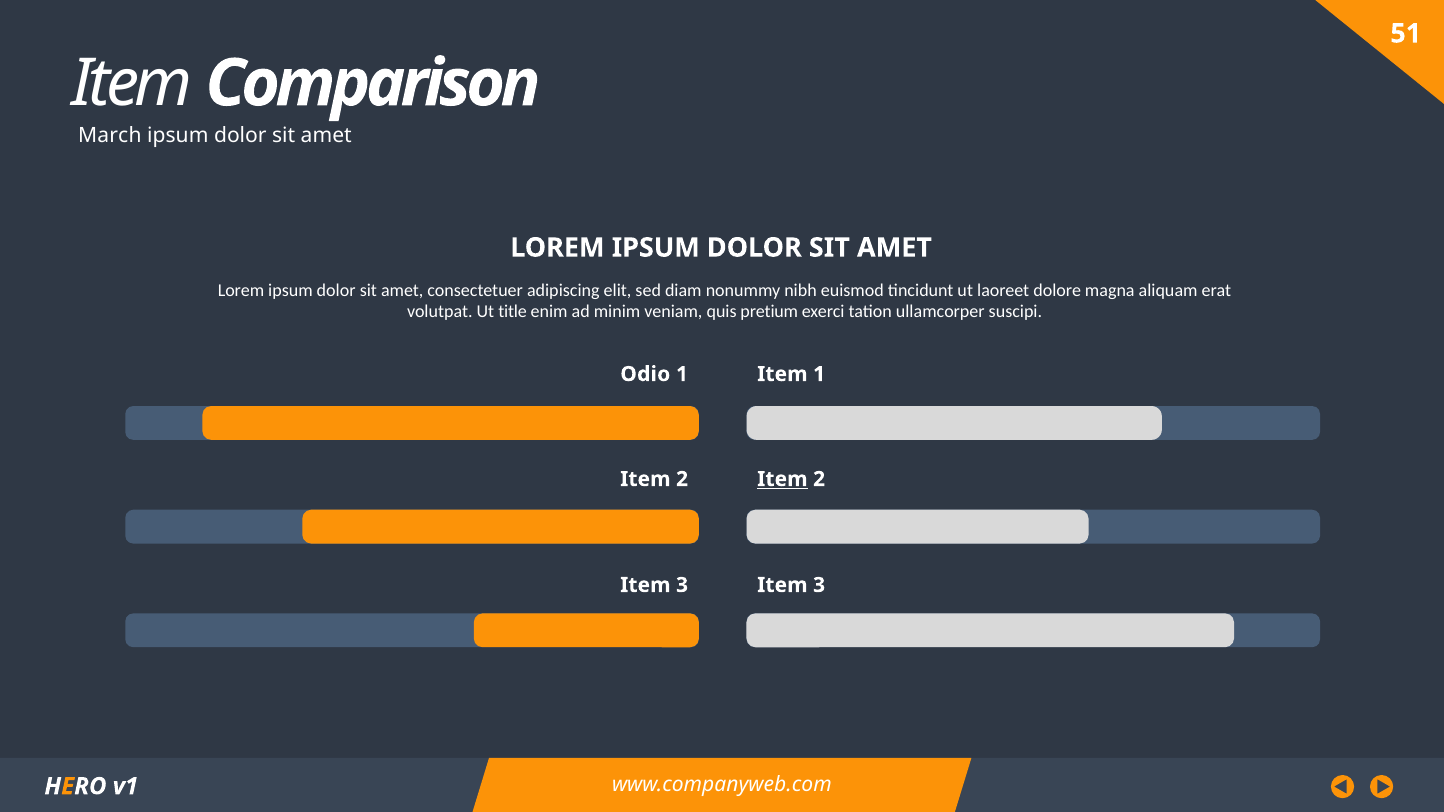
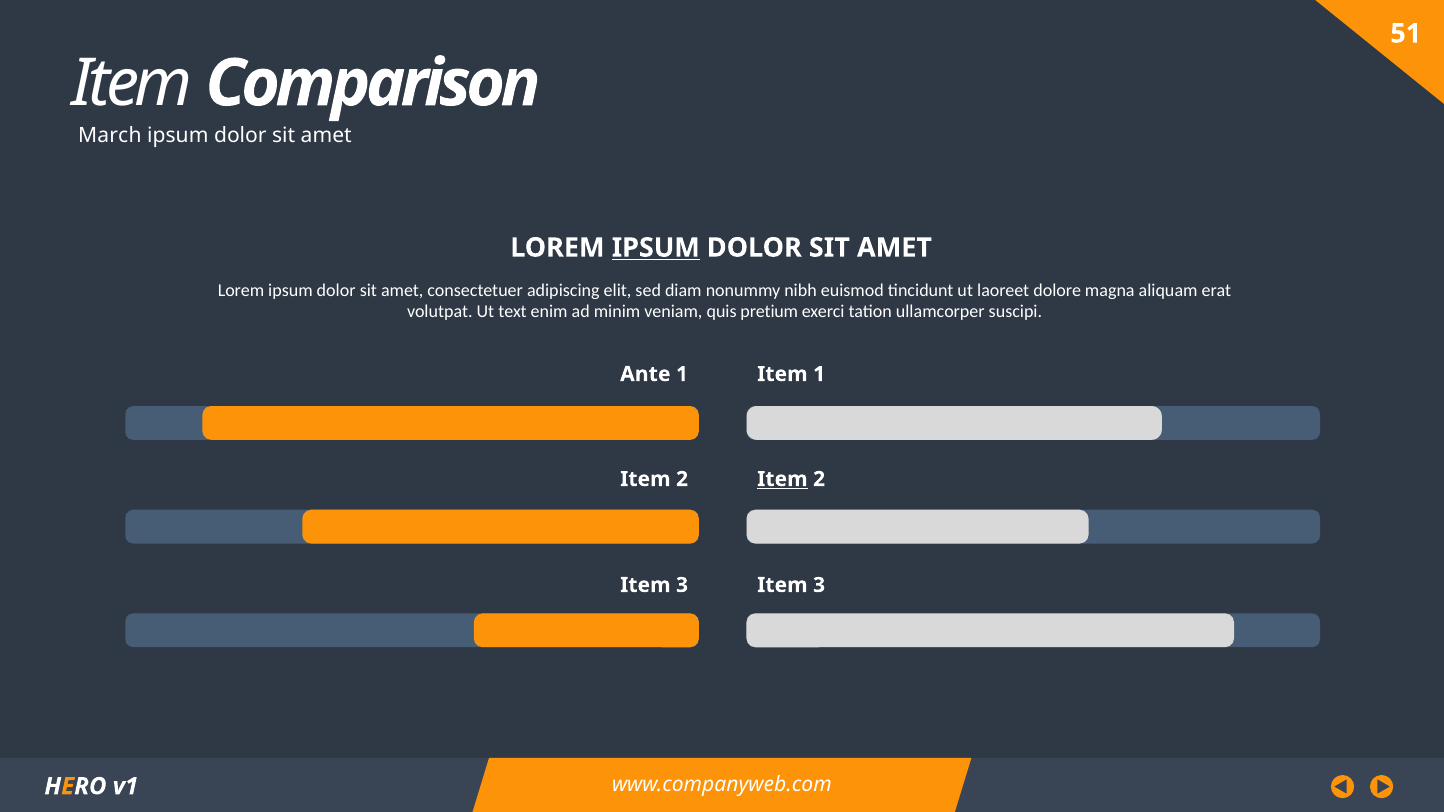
IPSUM underline: none -> present (656, 248)
title: title -> text (513, 312)
Odio: Odio -> Ante (645, 374)
